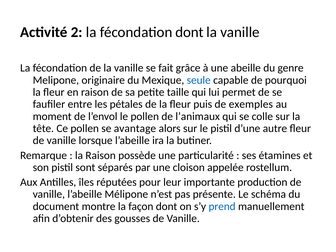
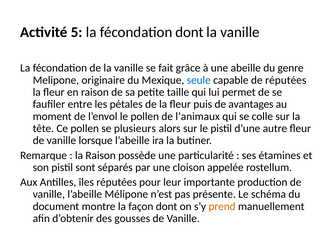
2: 2 -> 5 (77, 32)
de pourquoi: pourquoi -> réputées (286, 80)
exemples: exemples -> avantages (251, 104)
avantage: avantage -> plusieurs (135, 128)
prend colour: blue -> orange (222, 206)
